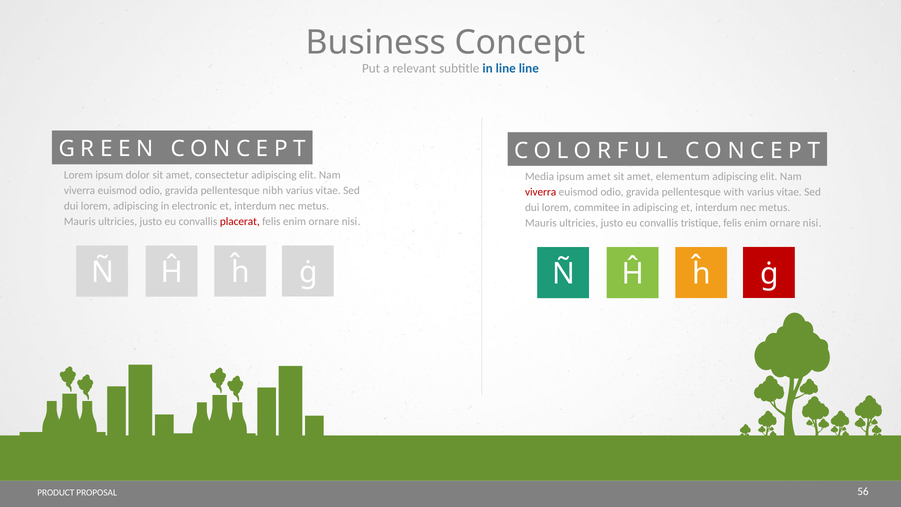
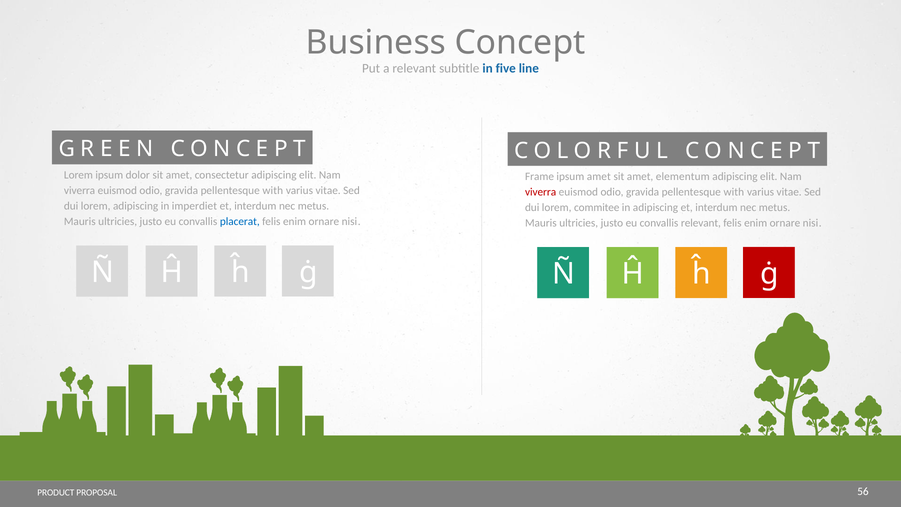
in line: line -> five (506, 68)
Media: Media -> Frame (540, 177)
nibh: nibh -> with (273, 190)
electronic: electronic -> imperdiet (194, 206)
placerat colour: red -> blue (240, 221)
convallis tristique: tristique -> relevant (701, 223)
